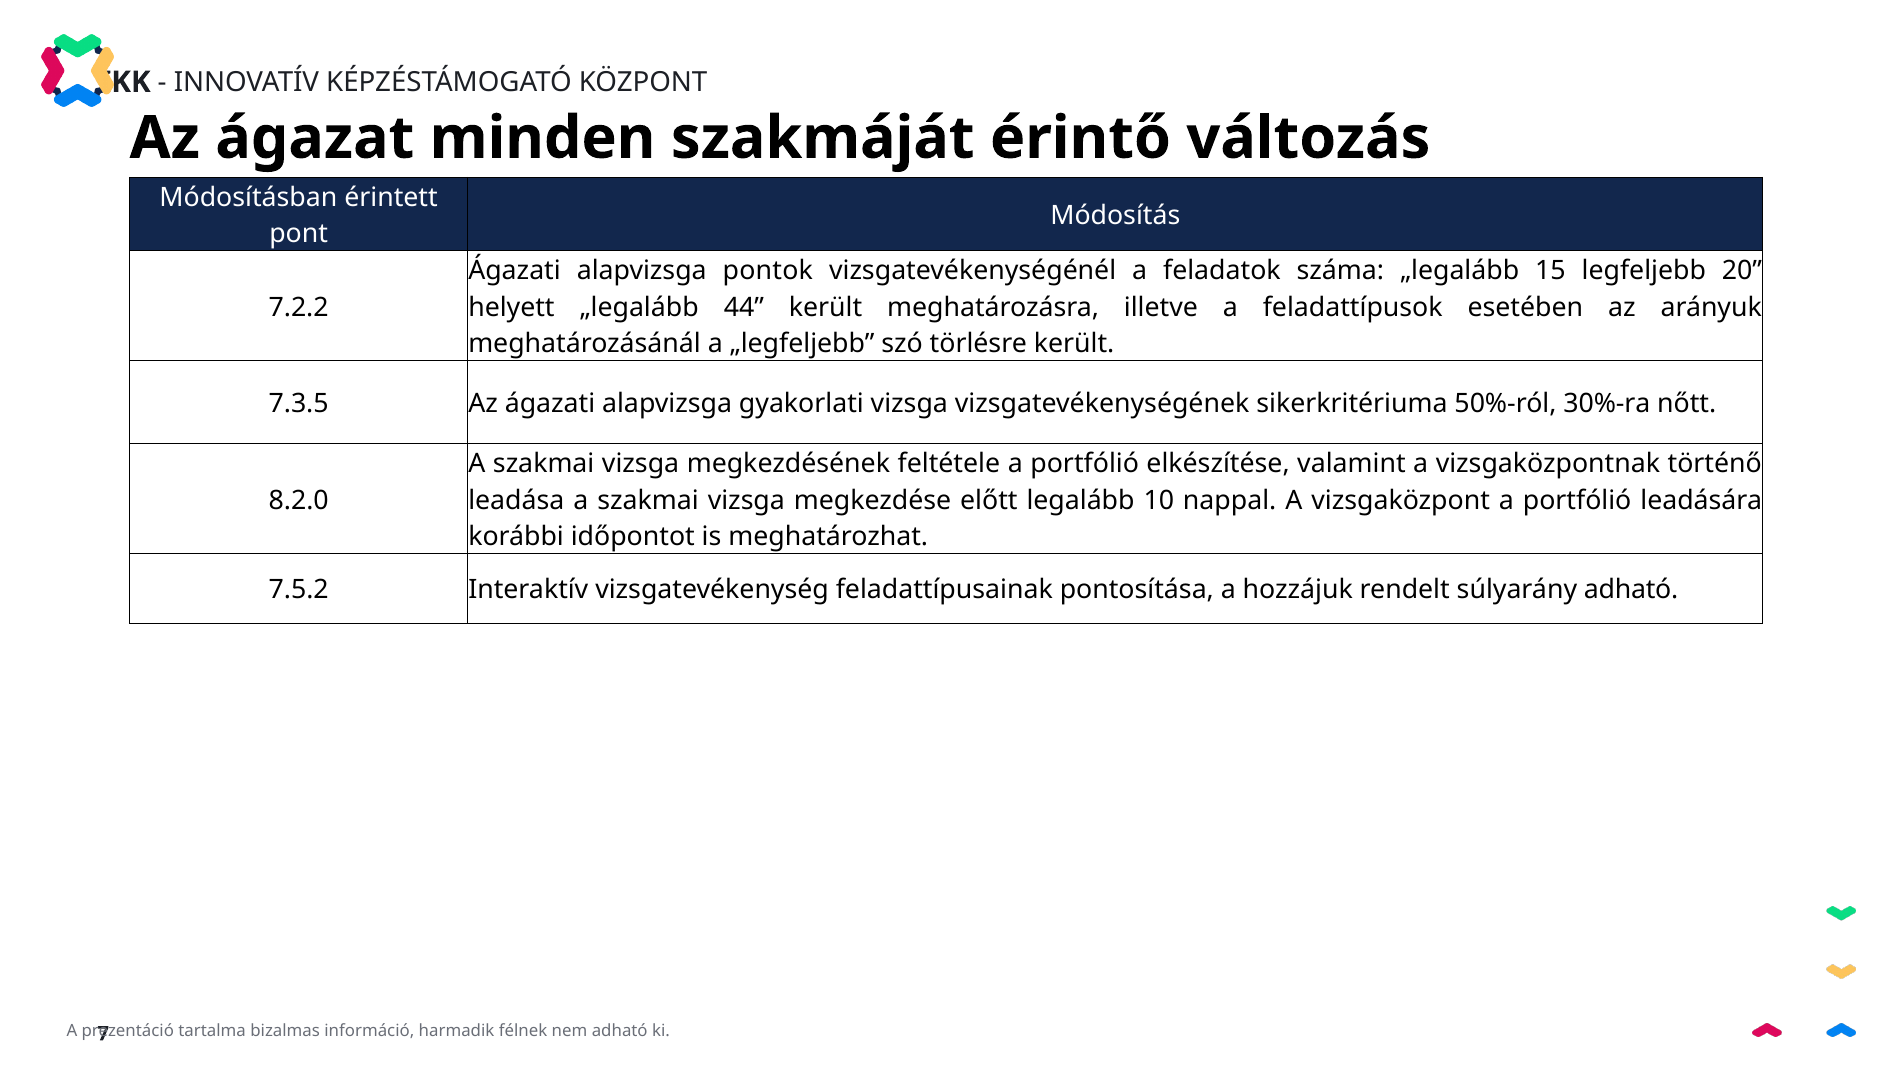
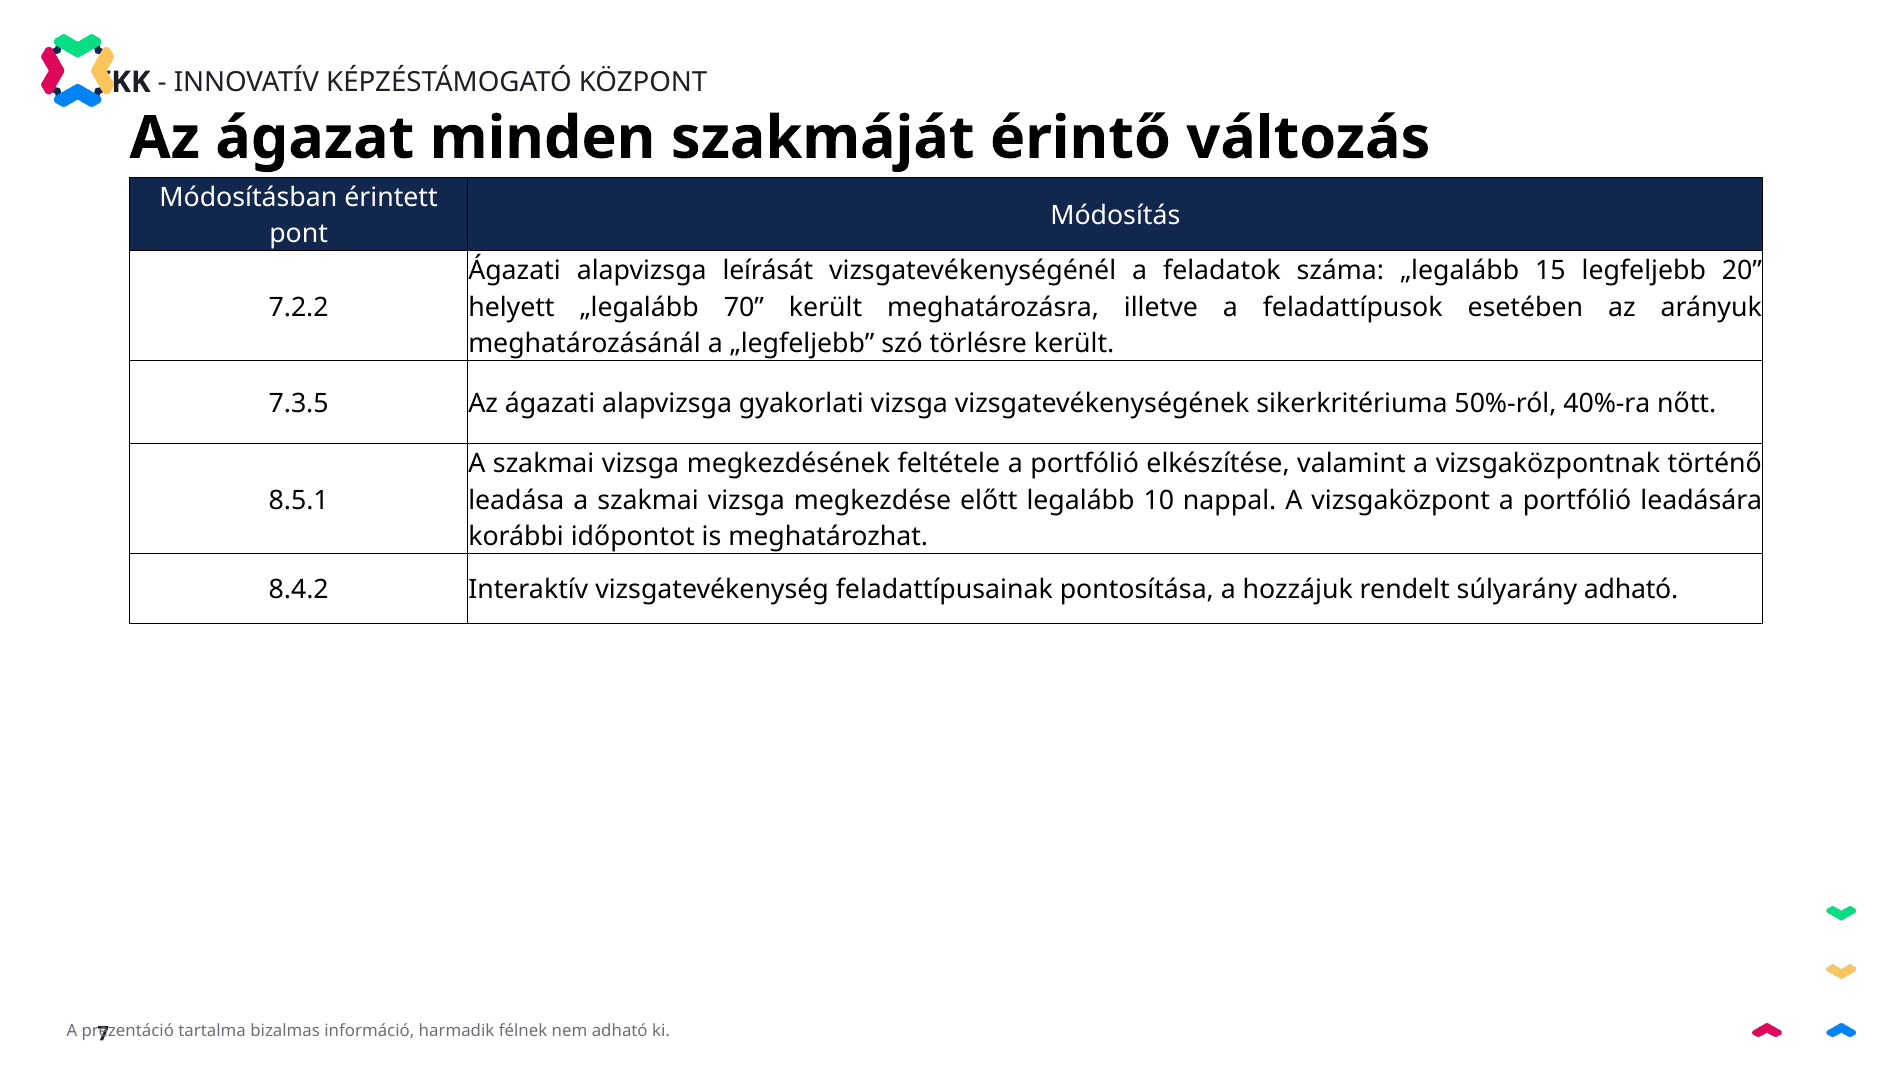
pontok: pontok -> leírását (768, 271)
44: 44 -> 70 (744, 308)
30%-ra: 30%-ra -> 40%-ra (1607, 404)
8.2.0: 8.2.0 -> 8.5.1 (299, 500)
7.5.2: 7.5.2 -> 8.4.2 (299, 590)
